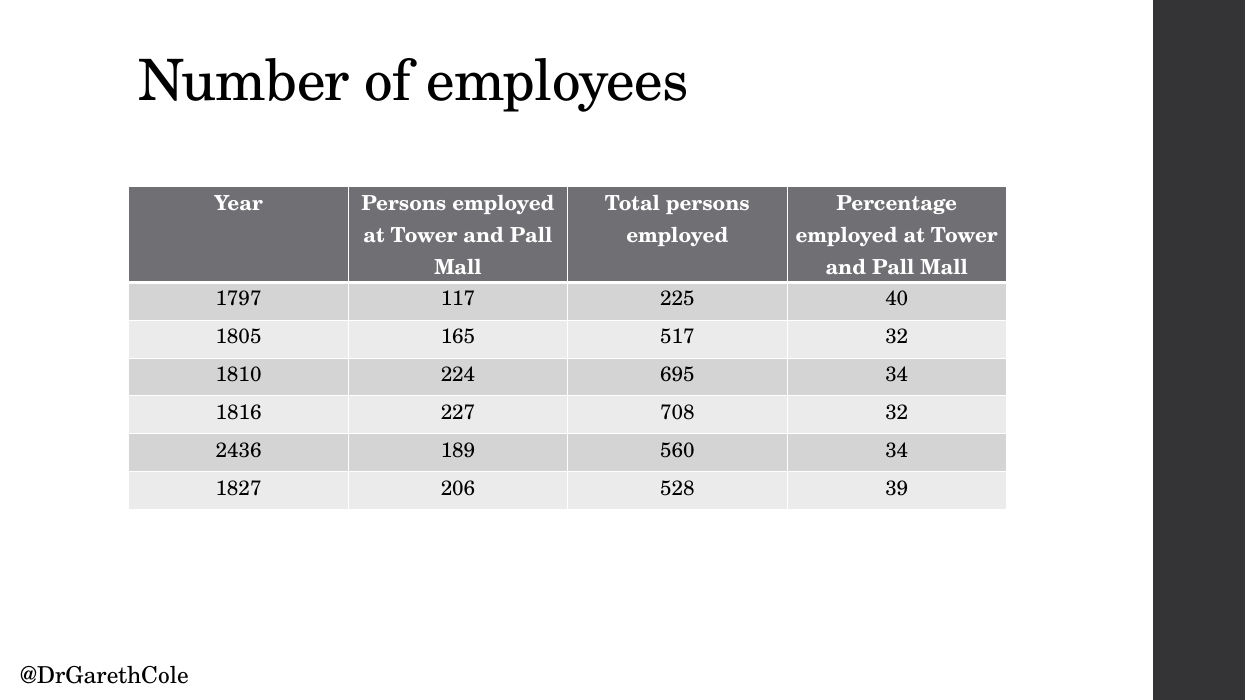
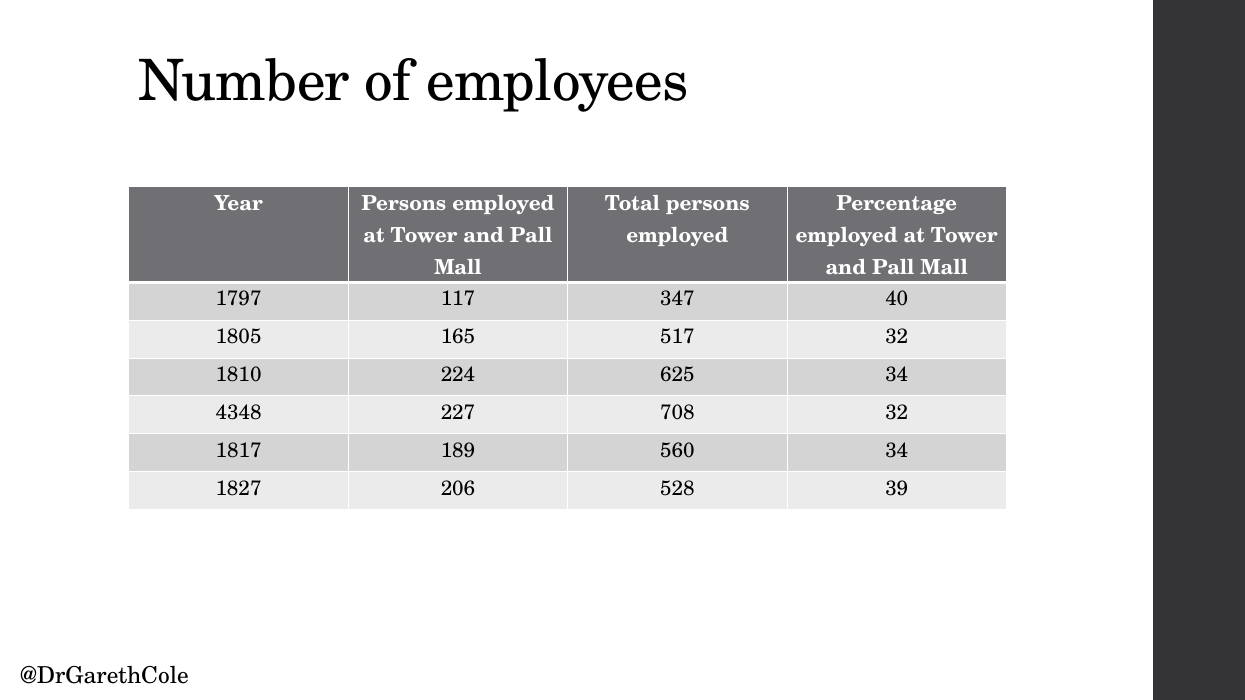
225: 225 -> 347 (677, 299)
695: 695 -> 625 (677, 375)
1816: 1816 -> 4348 (239, 413)
2436: 2436 -> 1817 (239, 451)
